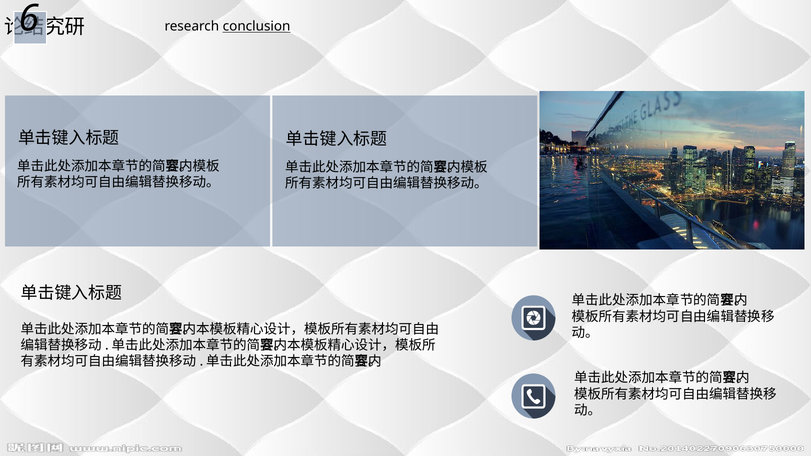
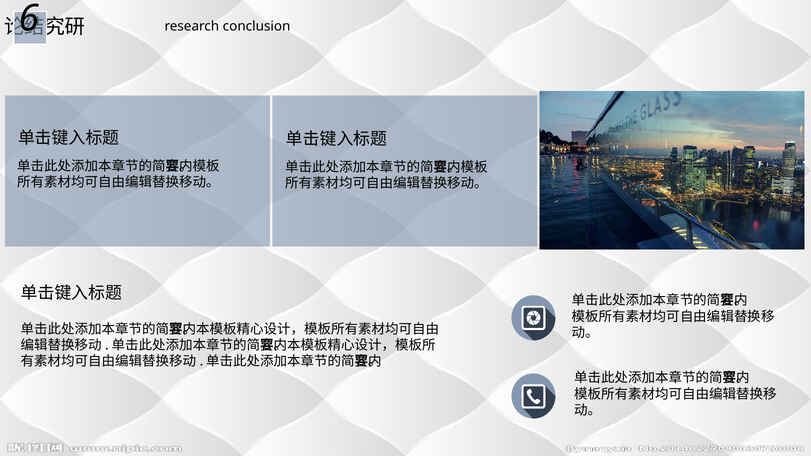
conclusion underline: present -> none (257, 27)
